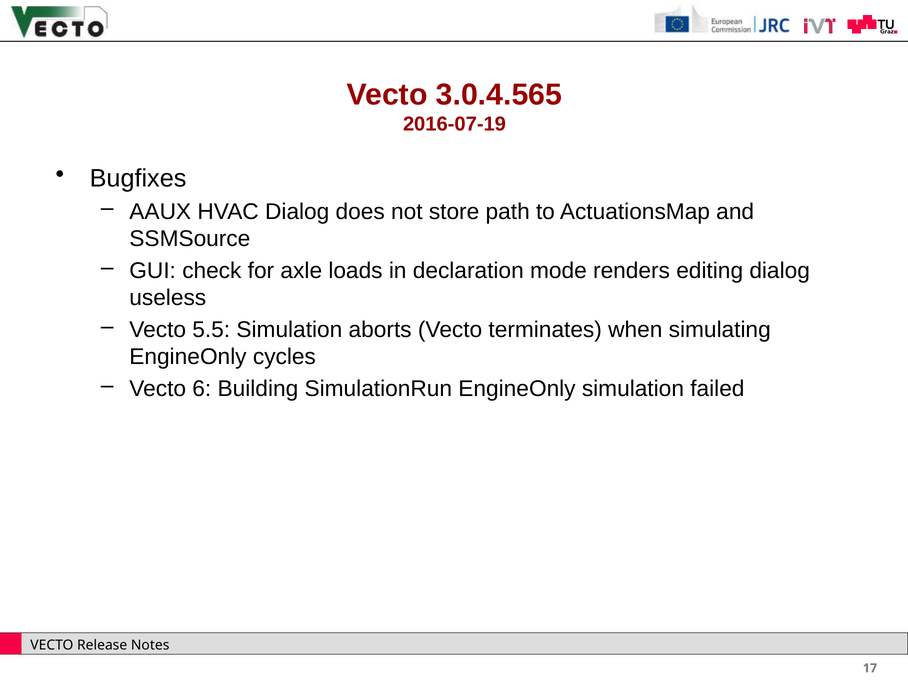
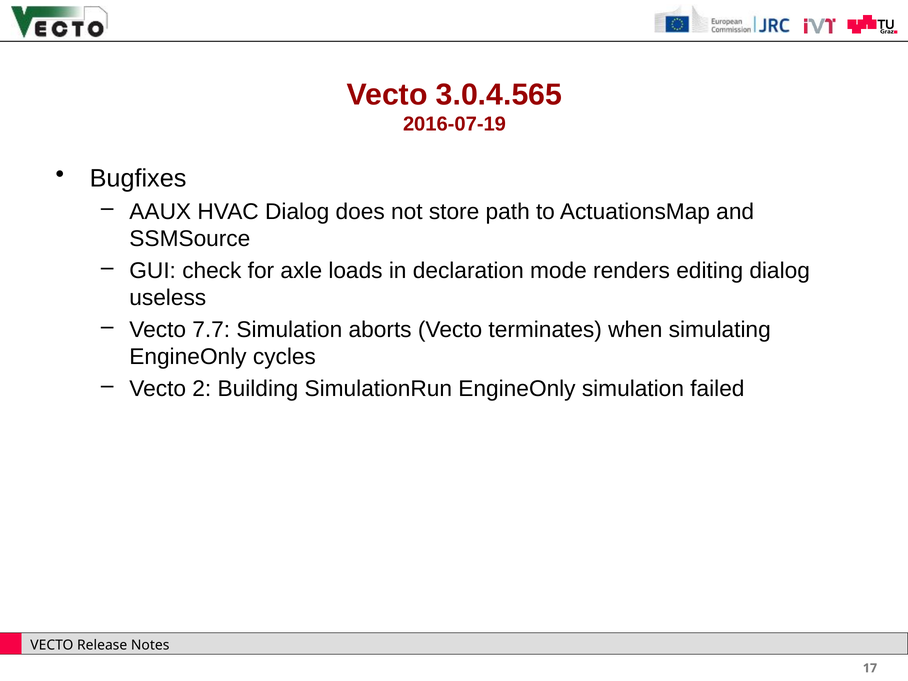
5.5: 5.5 -> 7.7 (211, 330)
6: 6 -> 2 (202, 389)
